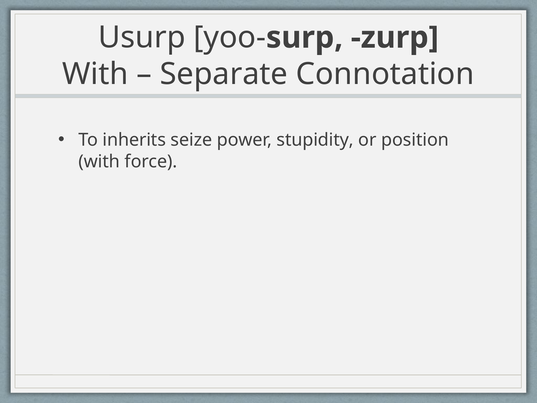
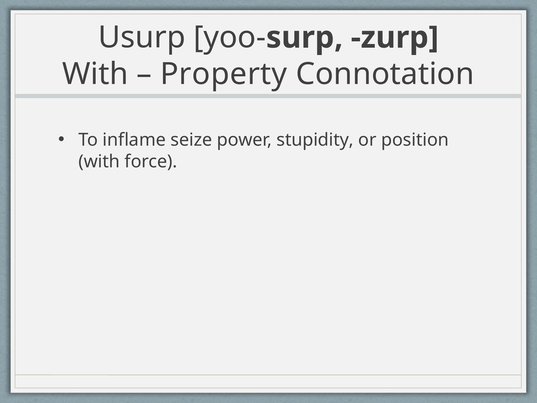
Separate: Separate -> Property (224, 74)
inherits: inherits -> inflame (134, 140)
